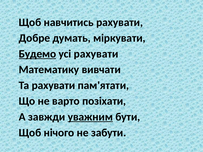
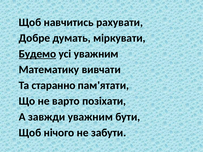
усі рахувати: рахувати -> уважним (96, 54)
Та рахувати: рахувати -> старанно (54, 85)
уважним underline: present -> none (90, 117)
